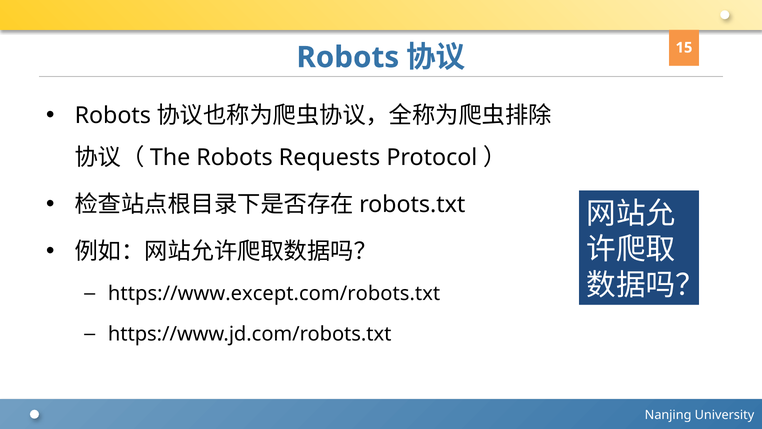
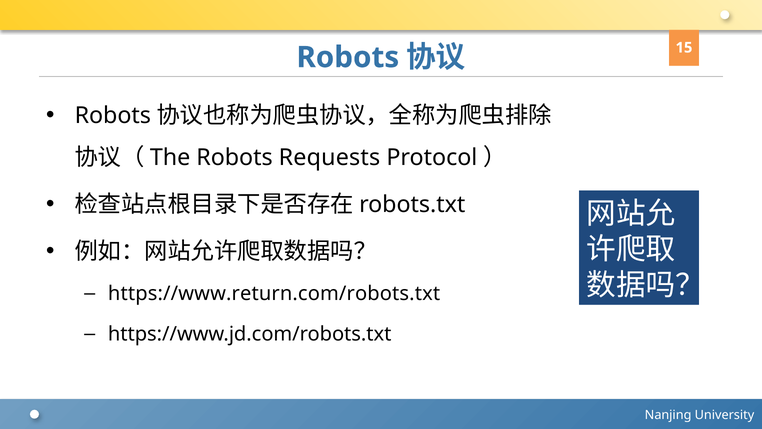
https://www.except.com/robots.txt: https://www.except.com/robots.txt -> https://www.return.com/robots.txt (274, 294)
